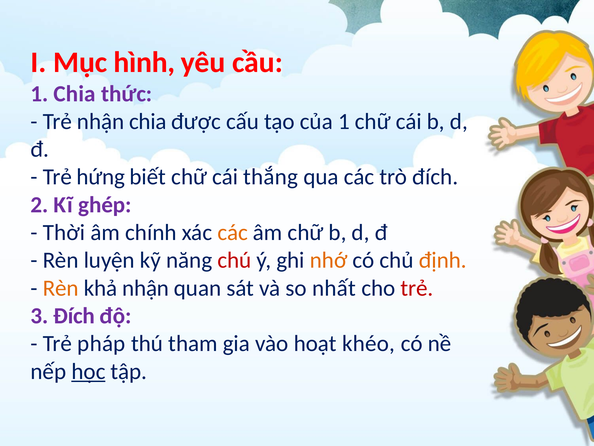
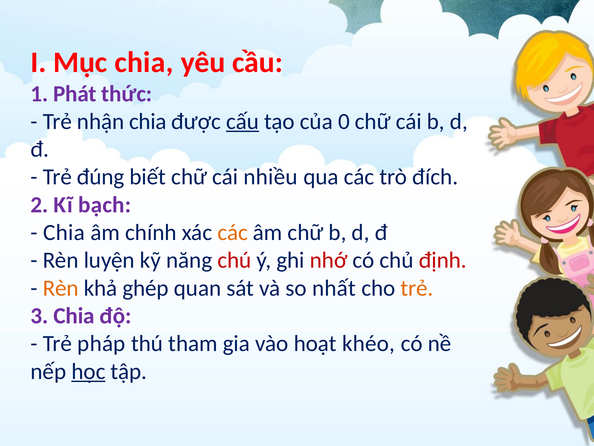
Mục hình: hình -> chia (144, 62)
1 Chia: Chia -> Phát (75, 94)
cấu underline: none -> present (243, 121)
của 1: 1 -> 0 (344, 121)
hứng: hứng -> đúng (101, 177)
thắng: thắng -> nhiều (271, 177)
ghép: ghép -> bạch (105, 205)
Thời: Thời -> Chia (64, 232)
nhớ colour: orange -> red (329, 260)
định colour: orange -> red (443, 260)
khả nhận: nhận -> ghép (146, 288)
trẻ colour: red -> orange (417, 288)
3 Đích: Đích -> Chia (74, 315)
